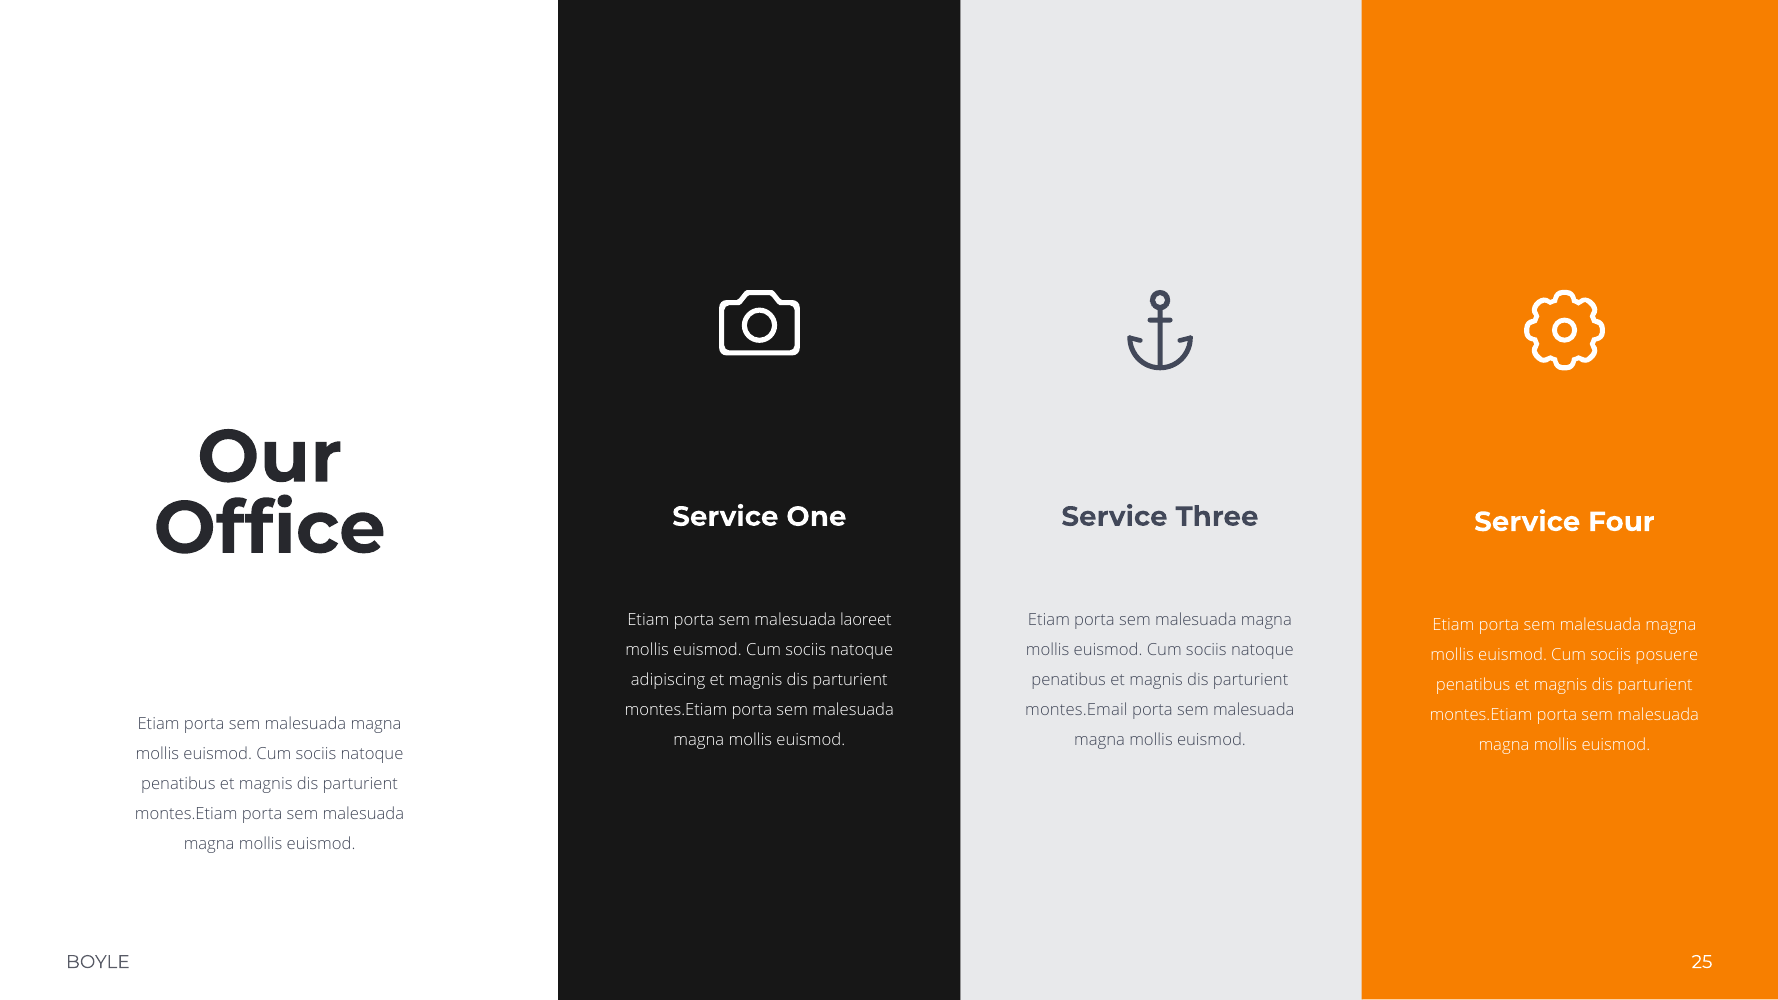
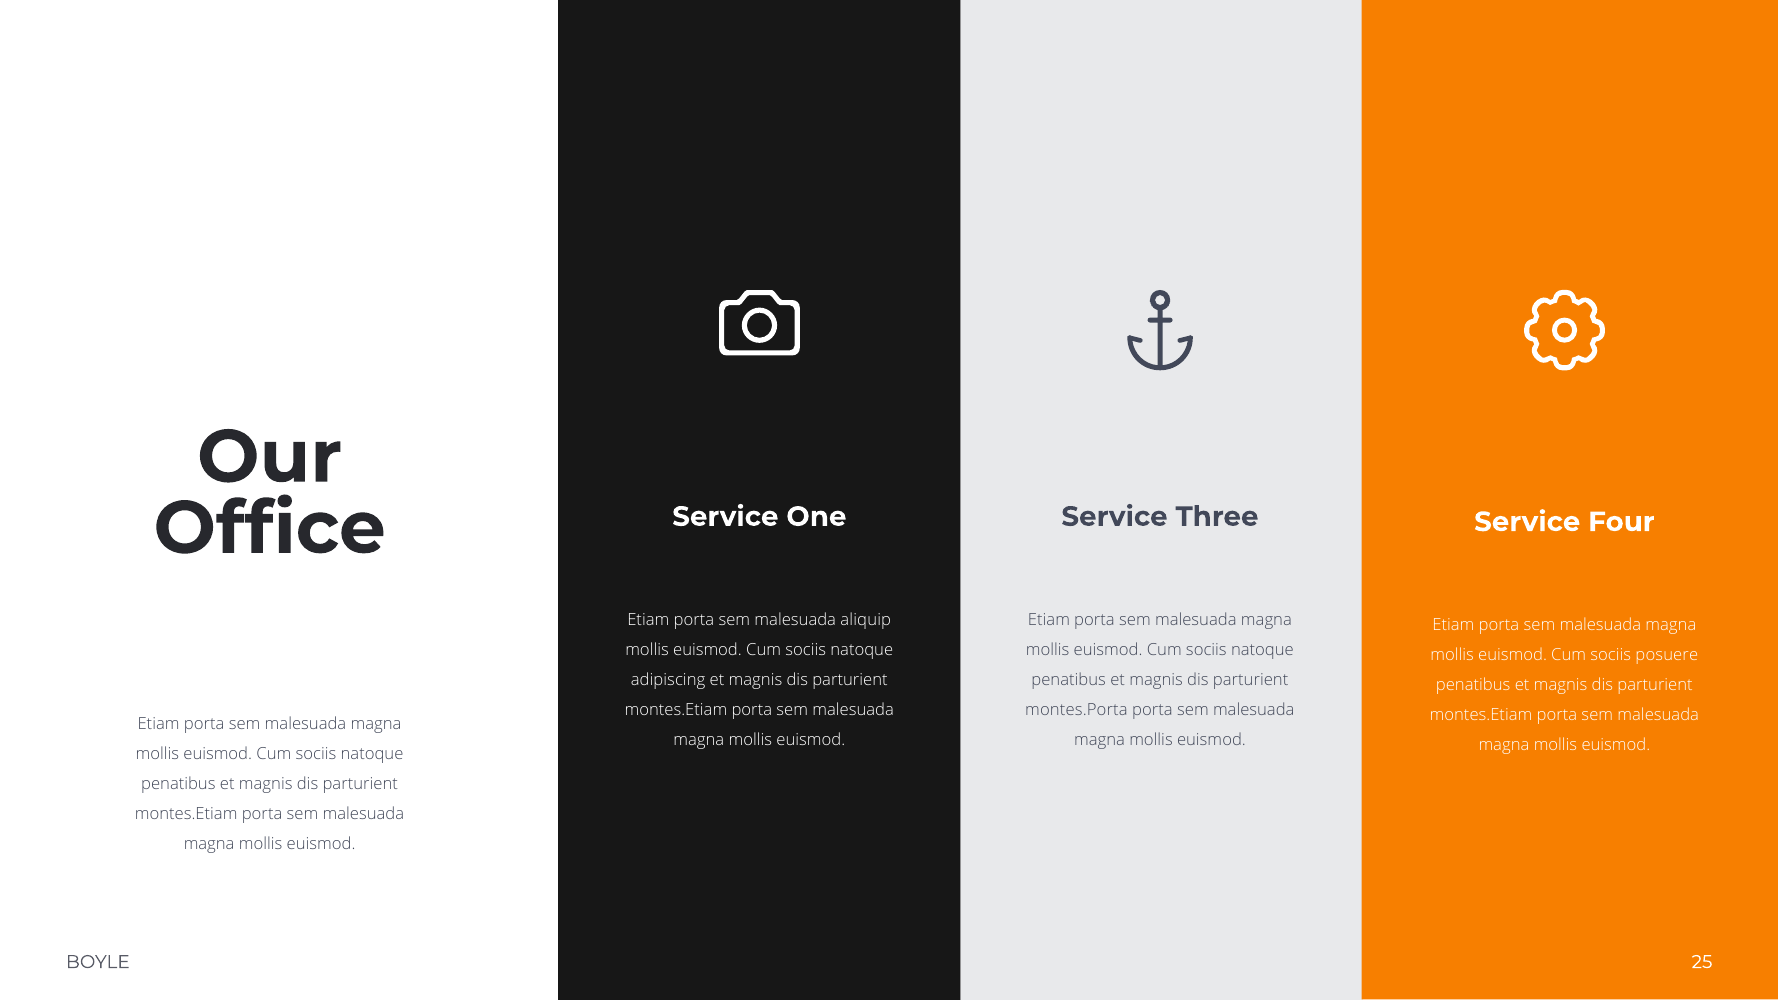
laoreet: laoreet -> aliquip (866, 620)
montes.Email: montes.Email -> montes.Porta (1076, 710)
